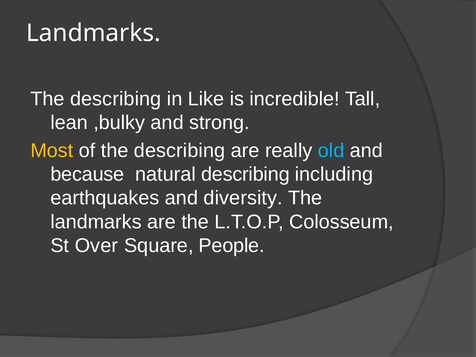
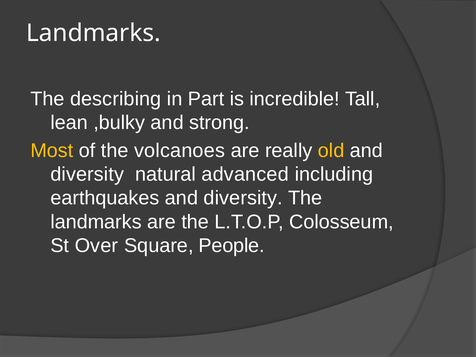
Like: Like -> Part (206, 99)
of the describing: describing -> volcanoes (180, 150)
old colour: light blue -> yellow (331, 150)
because: because -> diversity (87, 174)
natural describing: describing -> advanced (245, 174)
